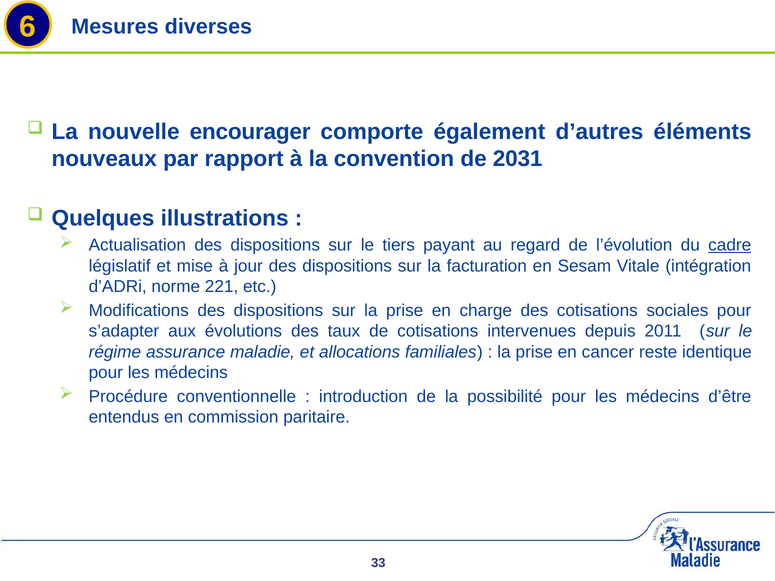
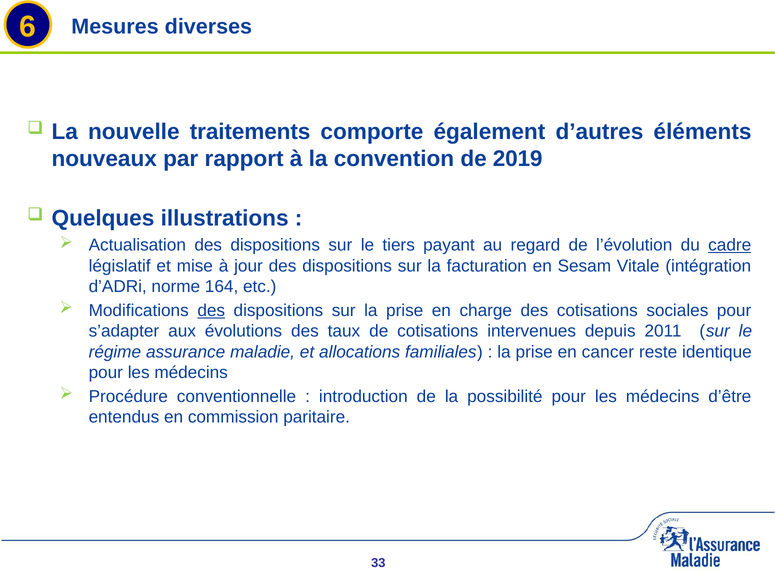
encourager: encourager -> traitements (250, 132)
2031: 2031 -> 2019 (518, 159)
221: 221 -> 164 (222, 287)
des underline: none -> present (211, 311)
